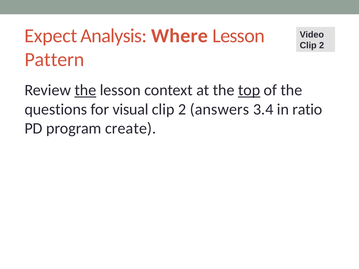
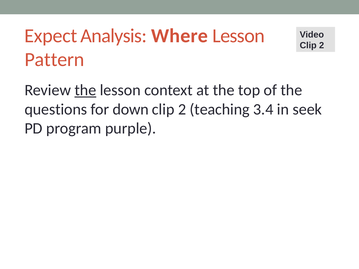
top underline: present -> none (249, 90)
visual: visual -> down (131, 109)
answers: answers -> teaching (220, 109)
ratio: ratio -> seek (307, 109)
create: create -> purple (131, 129)
